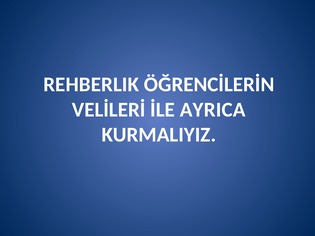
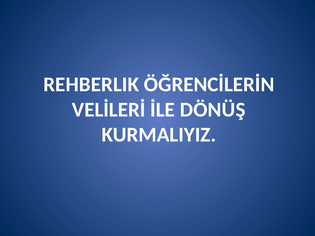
AYRICA: AYRICA -> DÖNÜŞ (213, 110)
